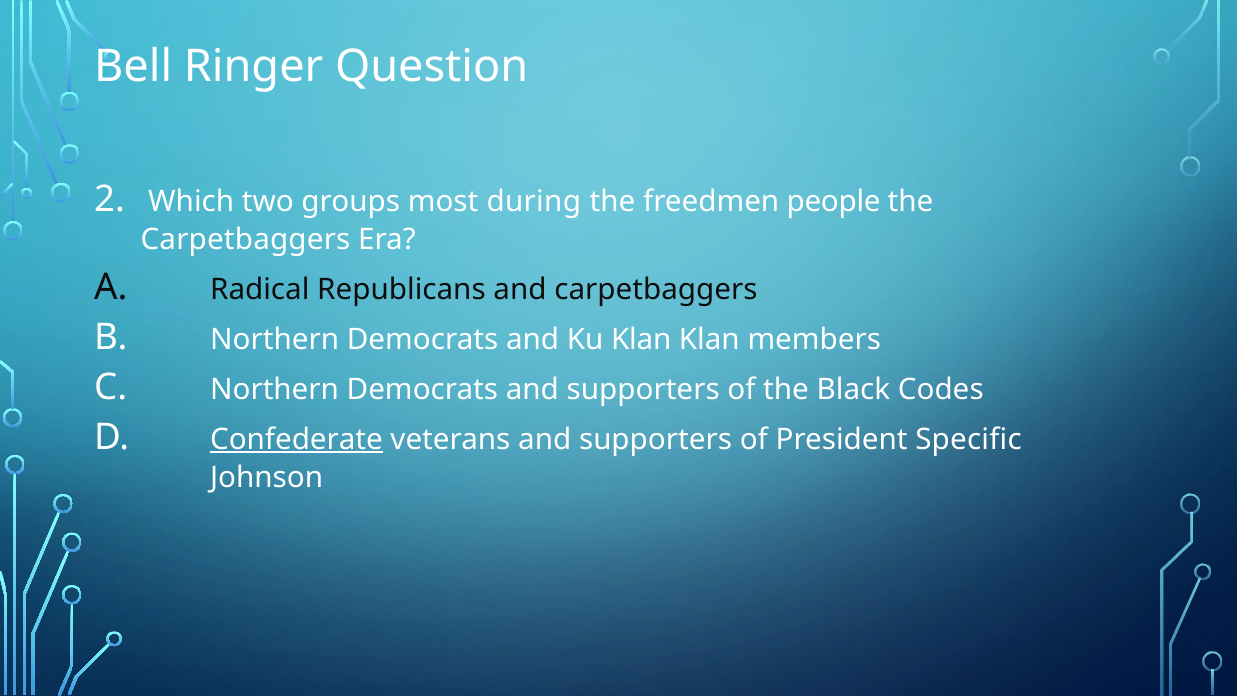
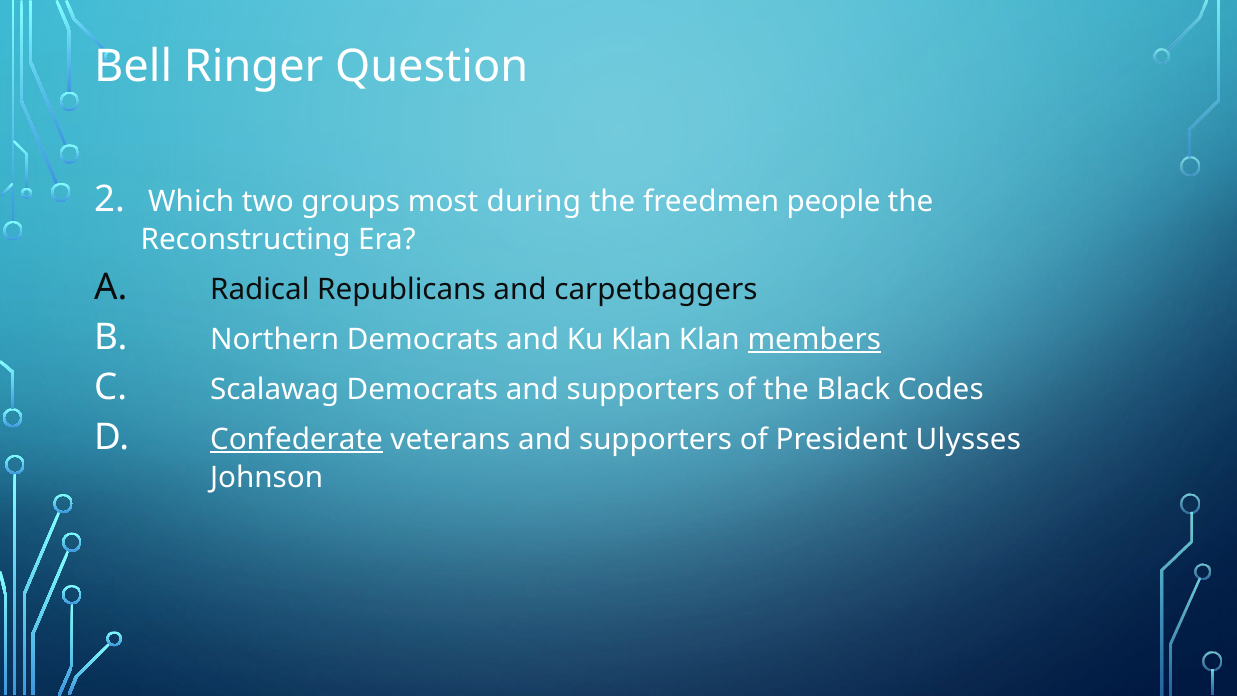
Carpetbaggers: Carpetbaggers -> Reconstructing (246, 240)
members underline: none -> present (814, 339)
Northern: Northern -> Scalawag (275, 389)
Specific: Specific -> Ulysses (968, 439)
